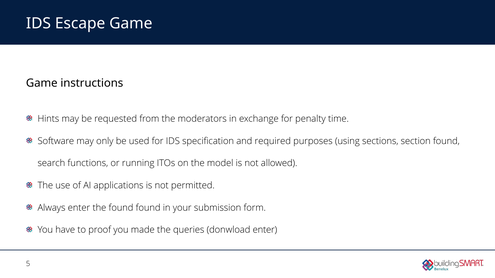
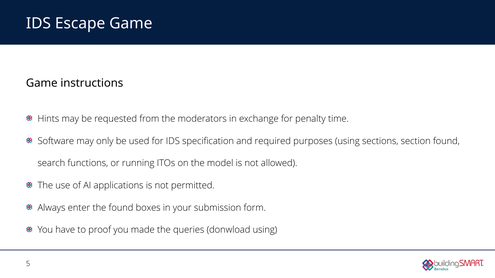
found found: found -> boxes (148, 208)
donwload enter: enter -> using (265, 230)
